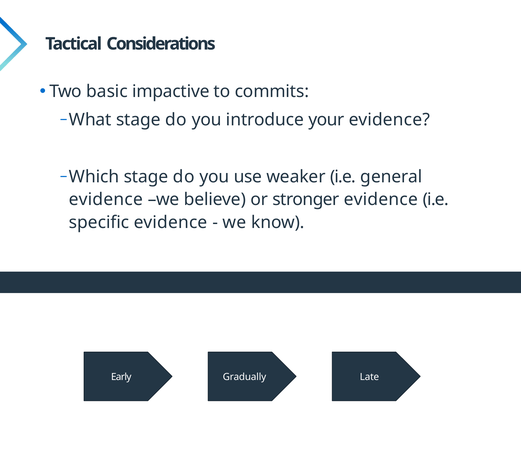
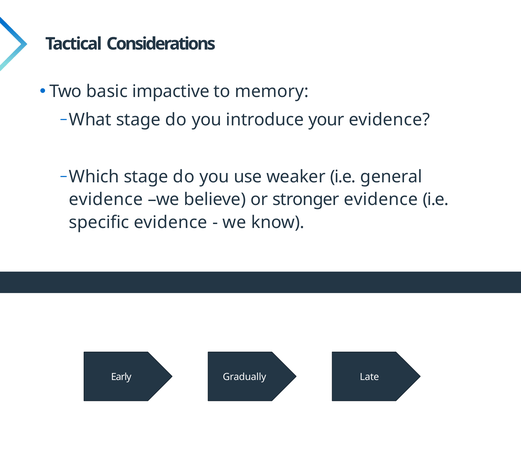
commits: commits -> memory (272, 92)
